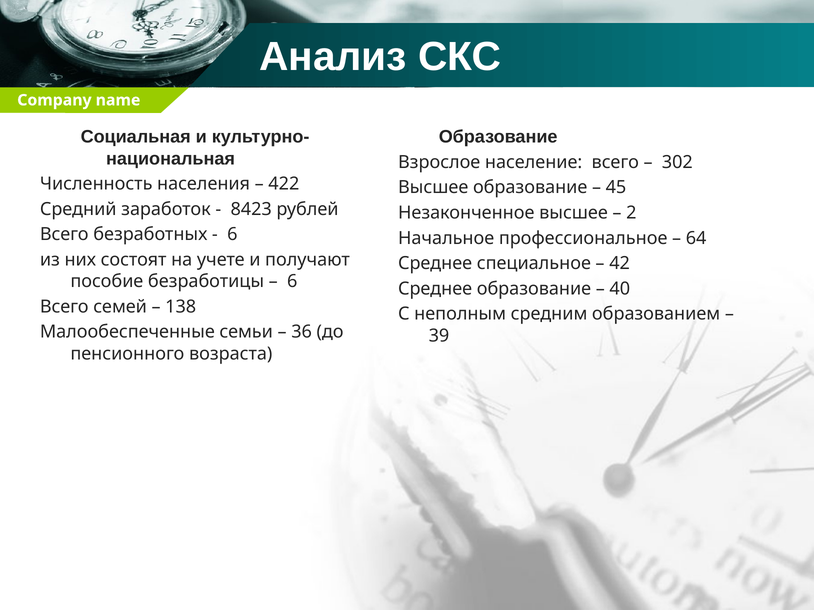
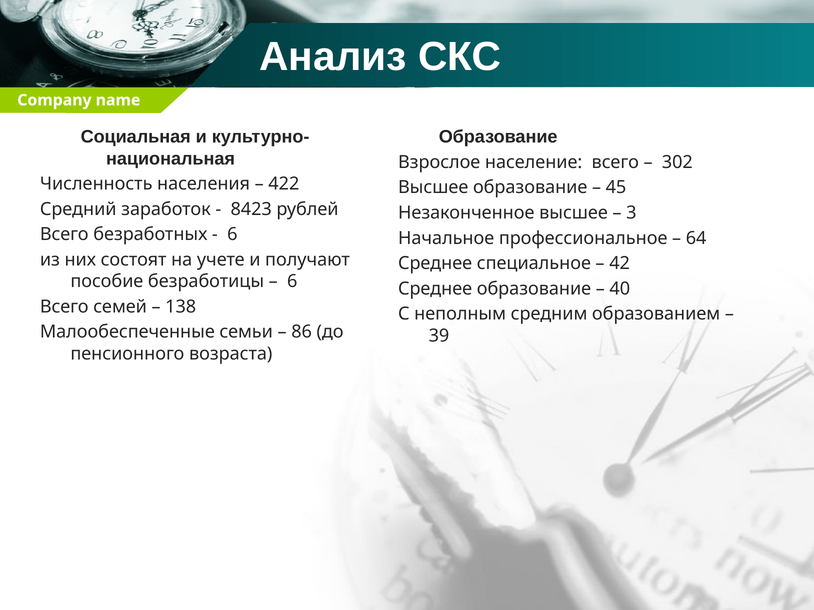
2: 2 -> 3 (631, 213)
36: 36 -> 86 (302, 332)
